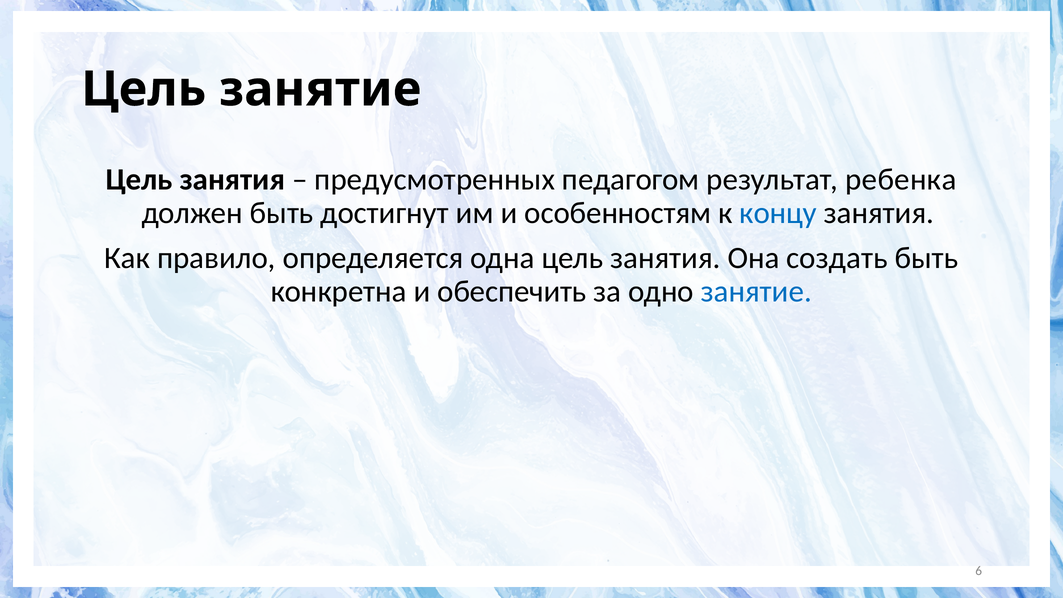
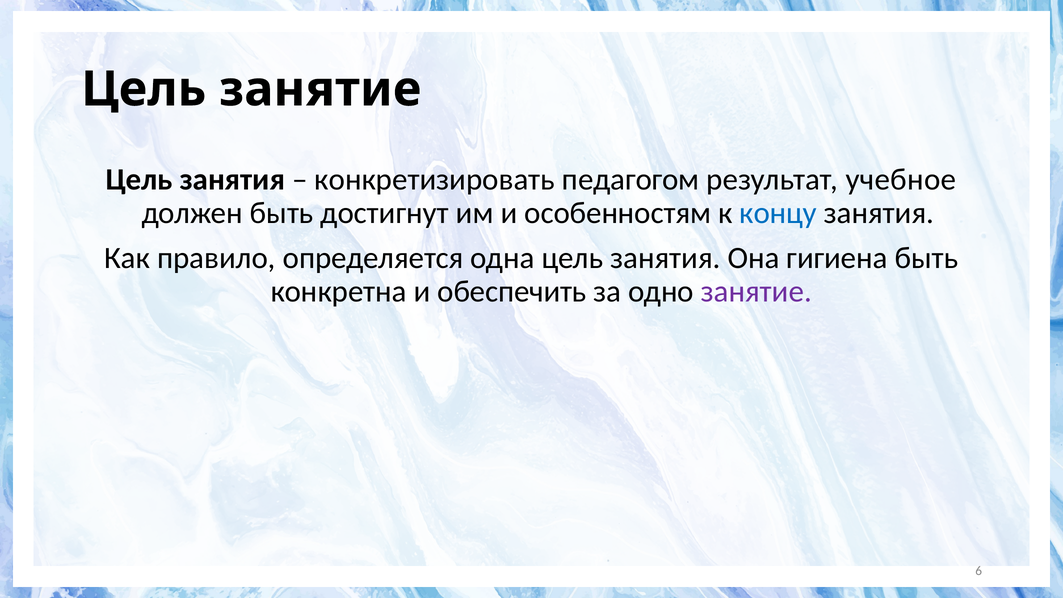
предусмотренных: предусмотренных -> конкретизировать (435, 180)
ребенка: ребенка -> учебное (901, 180)
создать: создать -> гигиена (837, 258)
занятие colour: blue -> purple (756, 291)
